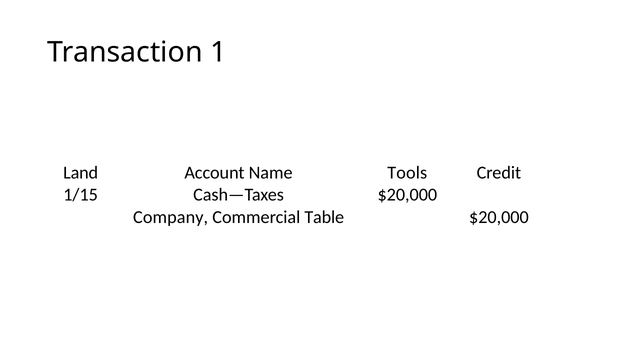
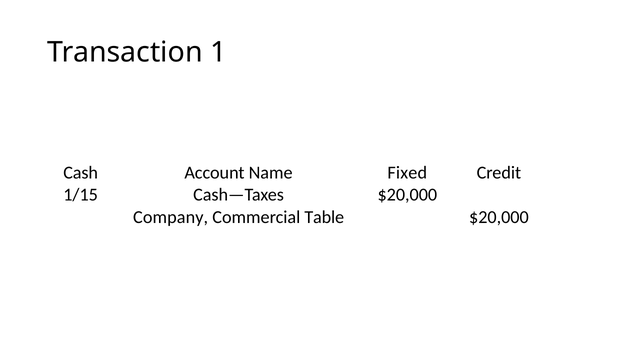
Land: Land -> Cash (81, 172)
Tools: Tools -> Fixed (407, 172)
